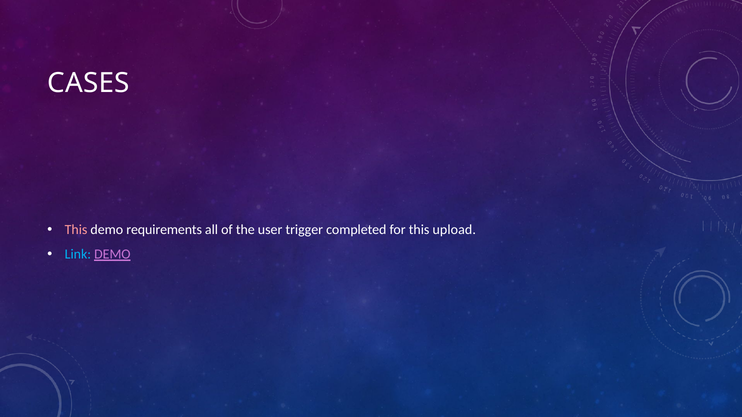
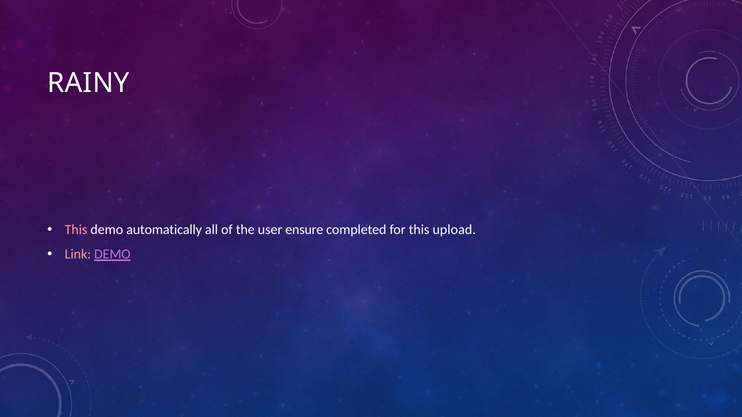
CASES: CASES -> RAINY (89, 83)
requirements: requirements -> automatically (164, 230)
trigger: trigger -> ensure (304, 230)
Link colour: light blue -> pink (78, 254)
